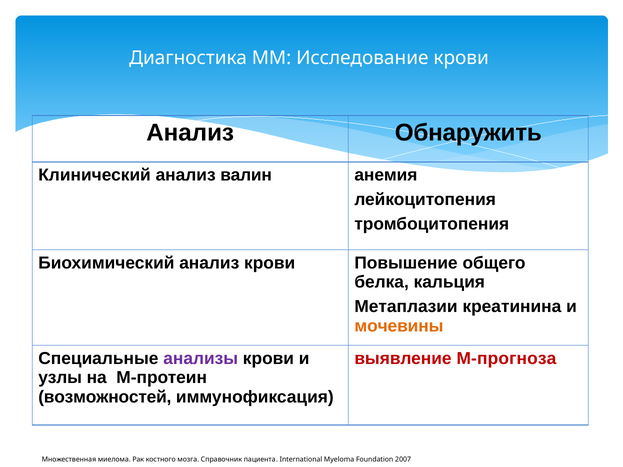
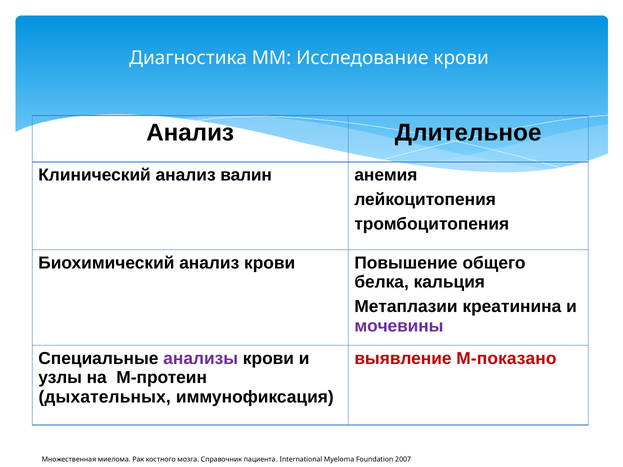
Обнаружить: Обнаружить -> Длительное (468, 133)
мочевины colour: orange -> purple (399, 326)
М-прогноза: М-прогноза -> М-показано (506, 358)
возможностей: возможностей -> дыхательных (105, 397)
